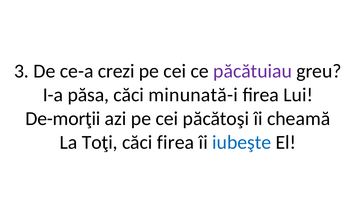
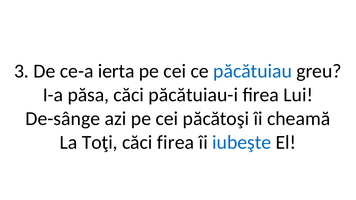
crezi: crezi -> ierta (116, 71)
păcătuiau colour: purple -> blue (253, 71)
minunată-i: minunată-i -> păcătuiau-i (193, 95)
De-morţii: De-morţii -> De-sânge (63, 119)
